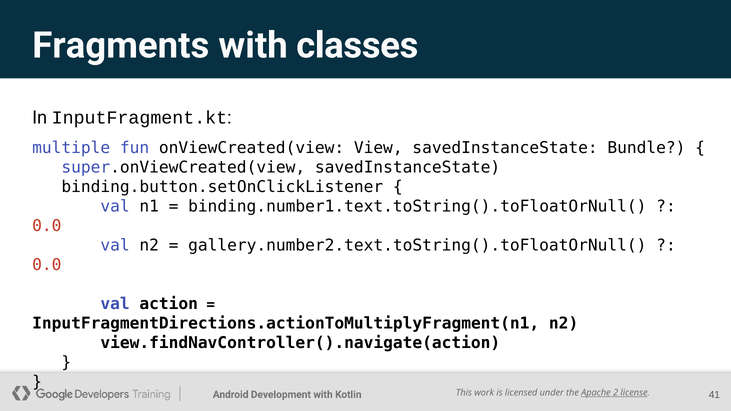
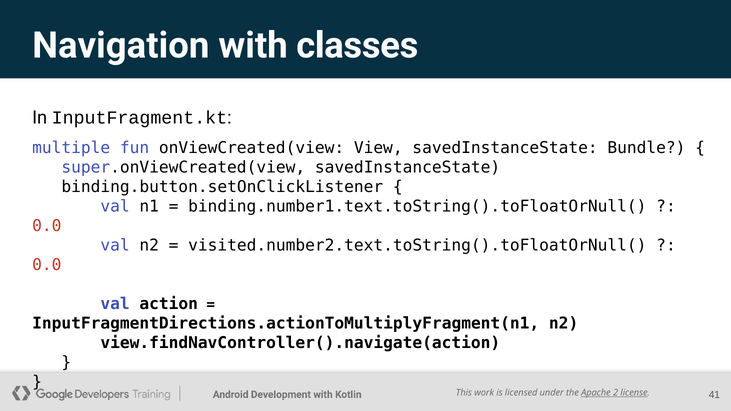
Fragments: Fragments -> Navigation (121, 45)
gallery.number2.text.toString().toFloatOrNull(: gallery.number2.text.toString().toFloatOrNull( -> visited.number2.text.toString().toFloatOrNull( (417, 245)
